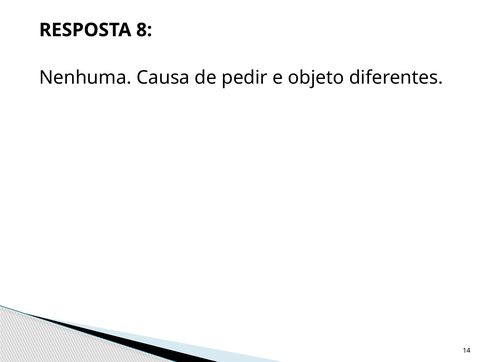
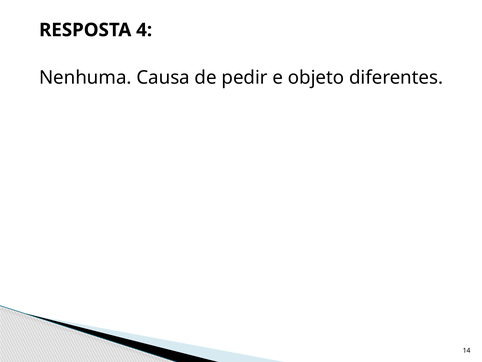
8: 8 -> 4 (144, 30)
